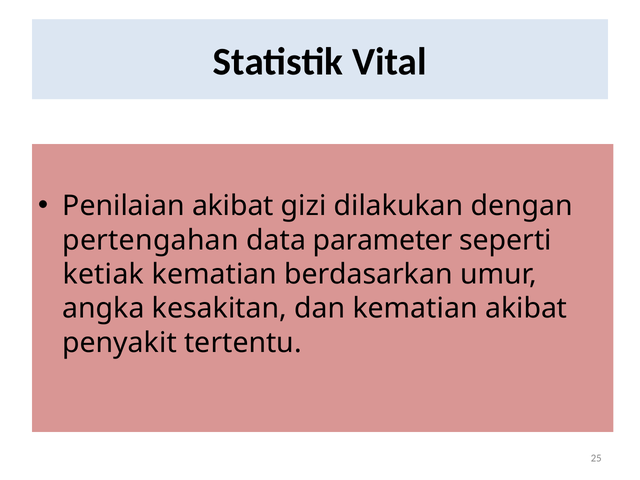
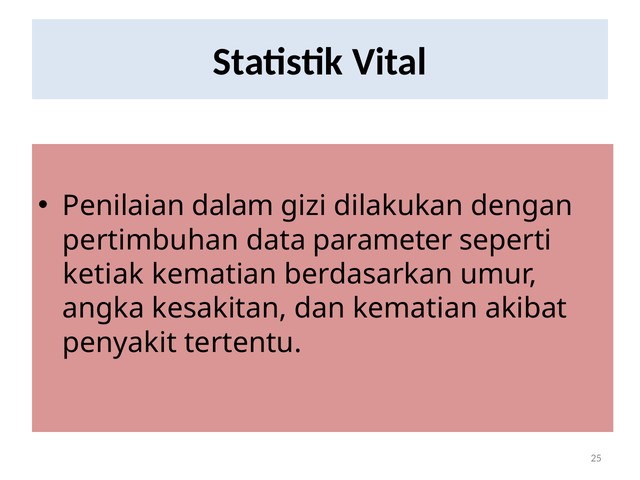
Penilaian akibat: akibat -> dalam (233, 206)
pertengahan: pertengahan -> pertimbuhan (151, 240)
